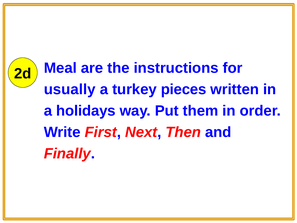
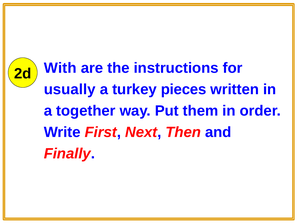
Meal: Meal -> With (60, 68)
holidays: holidays -> together (86, 111)
